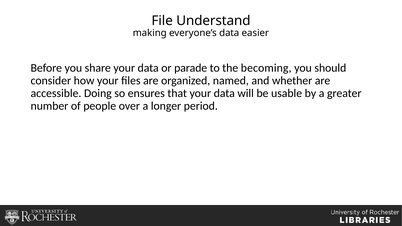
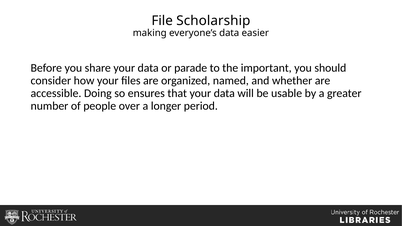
Understand: Understand -> Scholarship (213, 21)
becoming: becoming -> important (266, 68)
